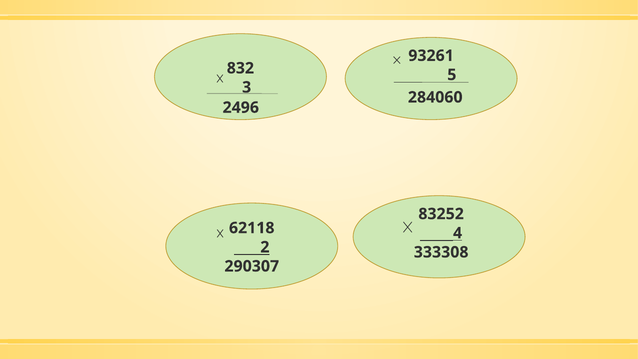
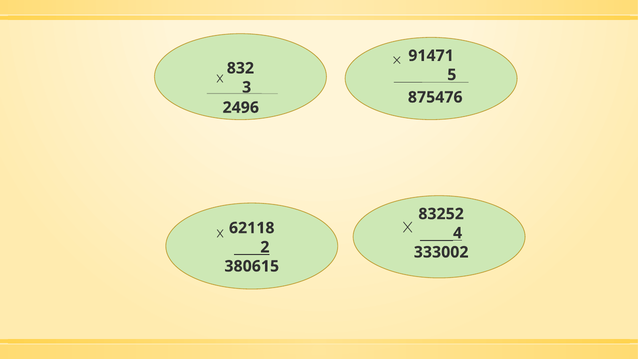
93261: 93261 -> 91471 (431, 56)
284060: 284060 -> 875476 (435, 97)
333308: 333308 -> 333002 (441, 252)
290307: 290307 -> 380615 (252, 266)
